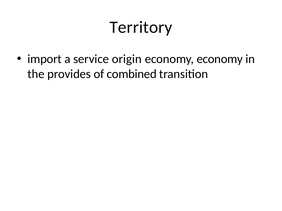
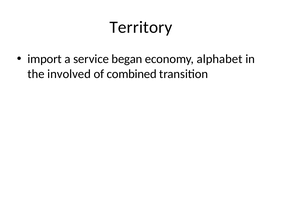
origin: origin -> began (127, 59)
economy economy: economy -> alphabet (220, 59)
provides: provides -> involved (69, 74)
